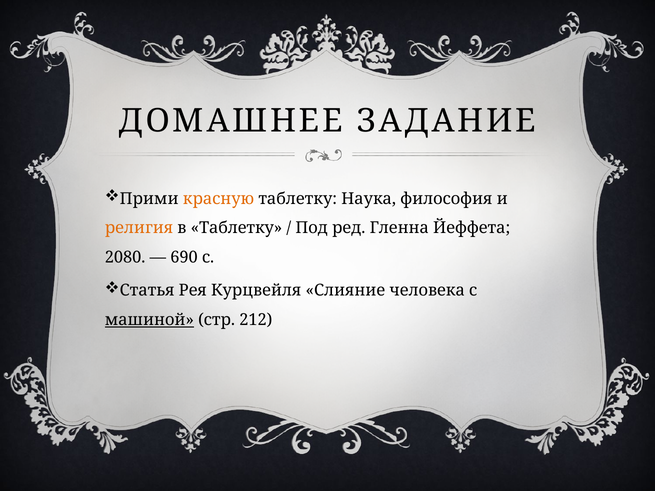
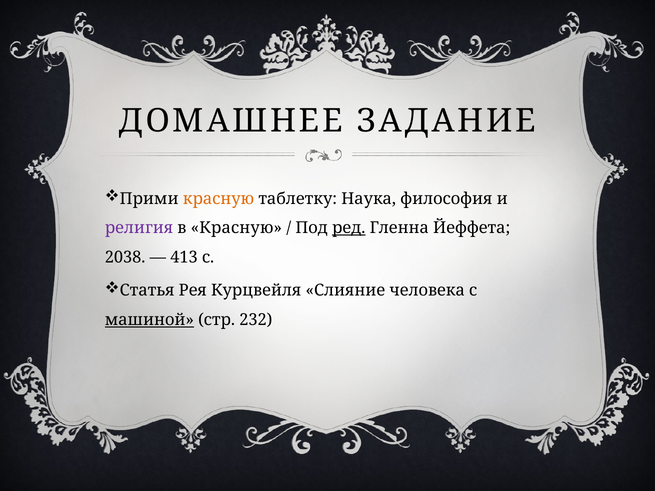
религия colour: orange -> purple (139, 228)
в Таблетку: Таблетку -> Красную (236, 228)
ред underline: none -> present (349, 228)
2080: 2080 -> 2038 (125, 258)
690: 690 -> 413 (184, 258)
212: 212 -> 232 (256, 320)
